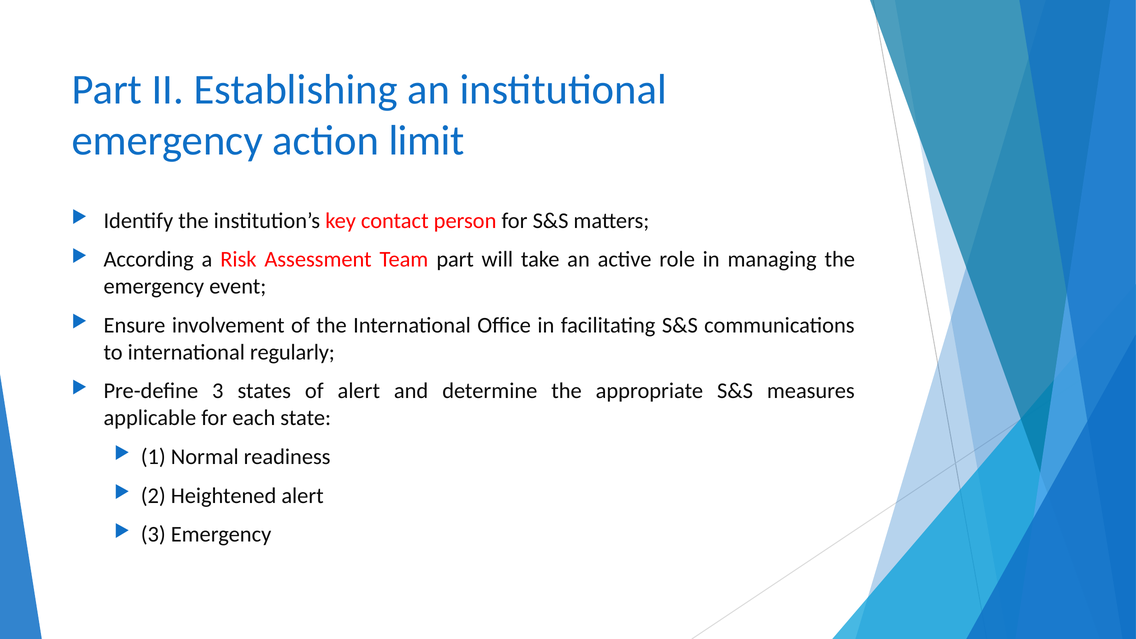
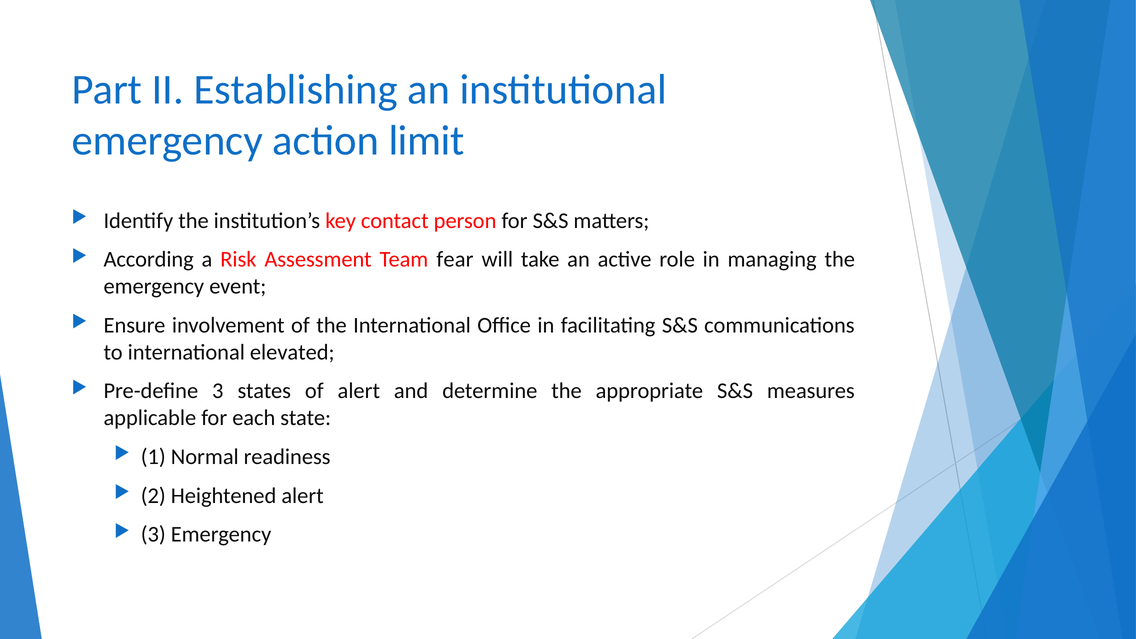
Team part: part -> fear (455, 259)
regularly: regularly -> elevated (292, 352)
